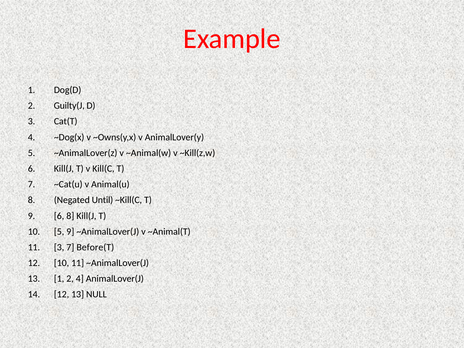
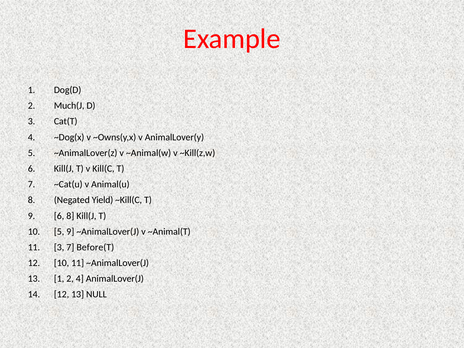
Guilty(J: Guilty(J -> Much(J (69, 106)
Until: Until -> Yield (102, 200)
